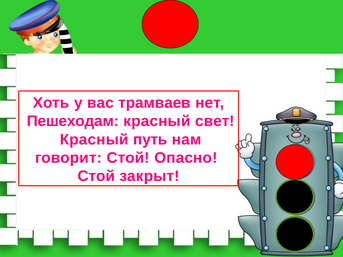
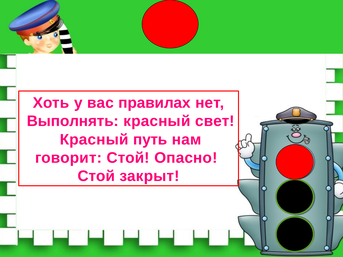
трамваев: трамваев -> правилах (155, 103)
Пешеходам: Пешеходам -> Выполнять (73, 121)
